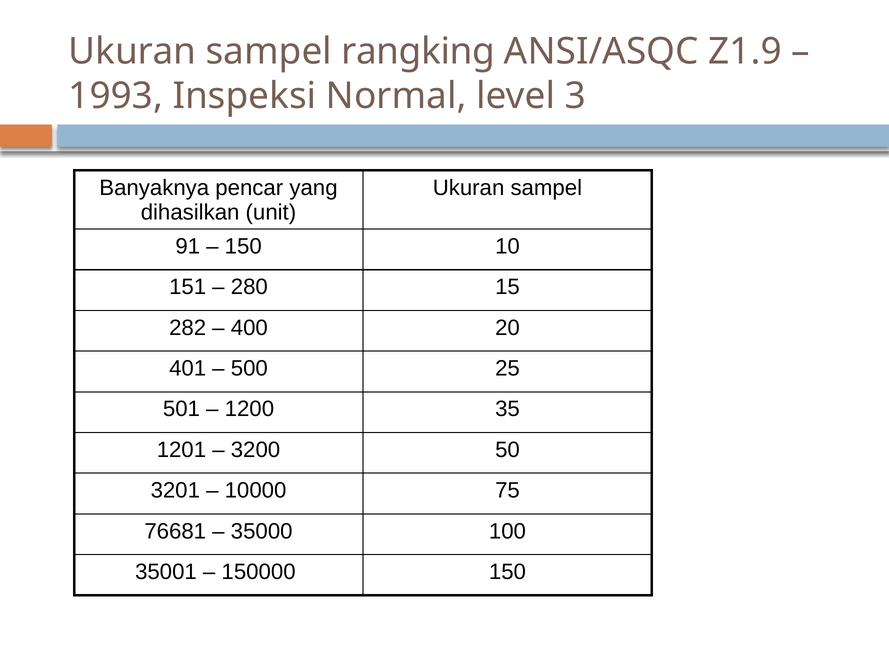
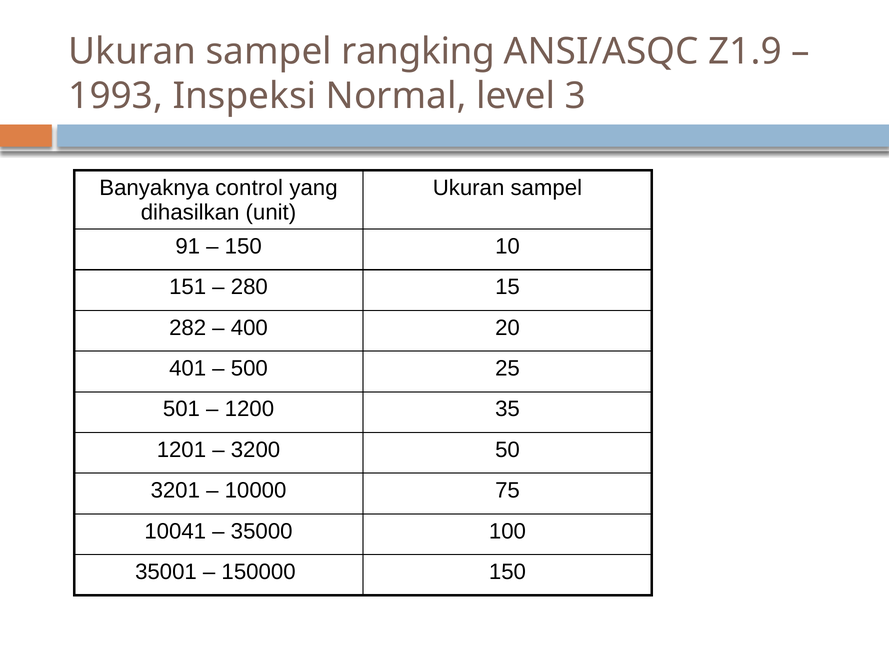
pencar: pencar -> control (249, 188)
76681: 76681 -> 10041 (175, 531)
